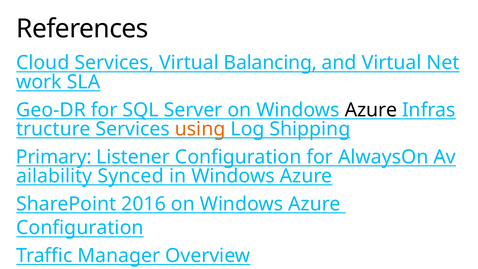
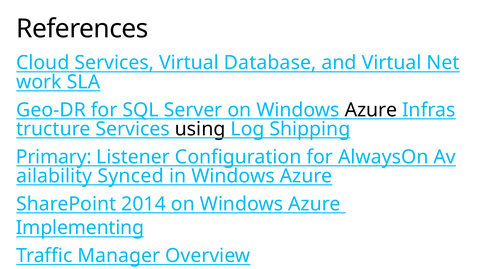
Balancing: Balancing -> Database (270, 63)
using colour: orange -> black (200, 129)
2016: 2016 -> 2014 (144, 204)
Configuration: Configuration -> Implementing (80, 228)
